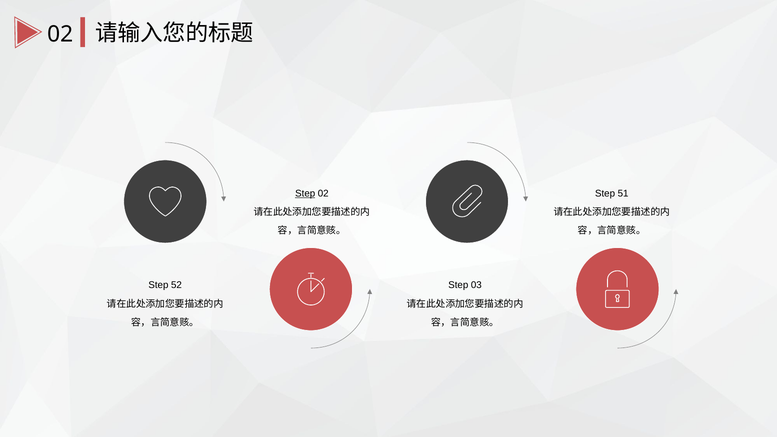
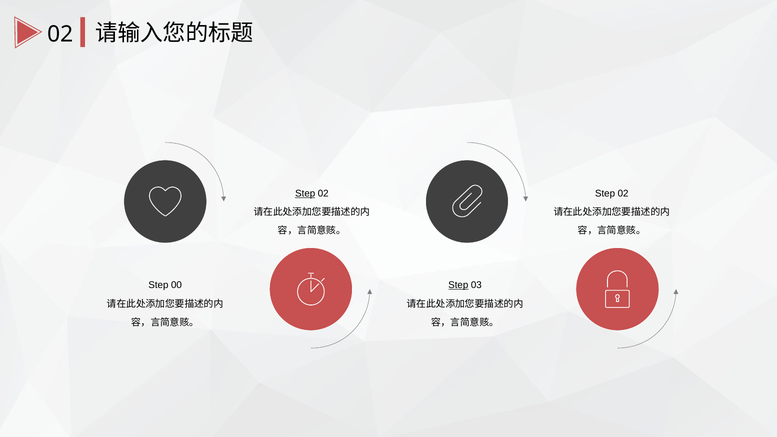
51: 51 -> 02 (623, 193)
52: 52 -> 00 (176, 285)
Step underline: none -> present (458, 285)
